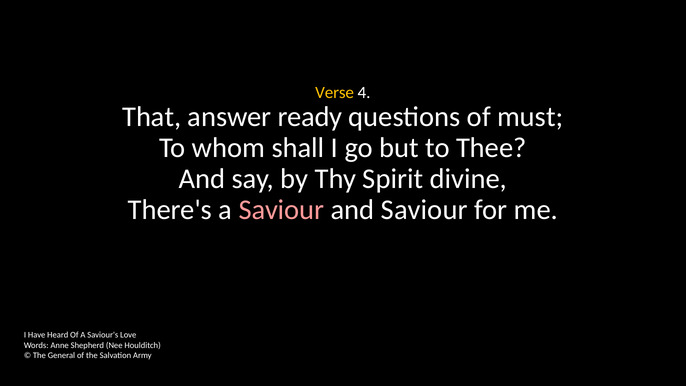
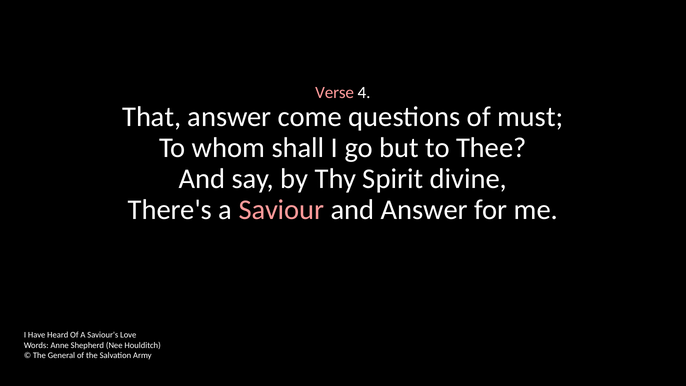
Verse colour: yellow -> pink (335, 92)
ready: ready -> come (310, 117)
and Saviour: Saviour -> Answer (424, 210)
